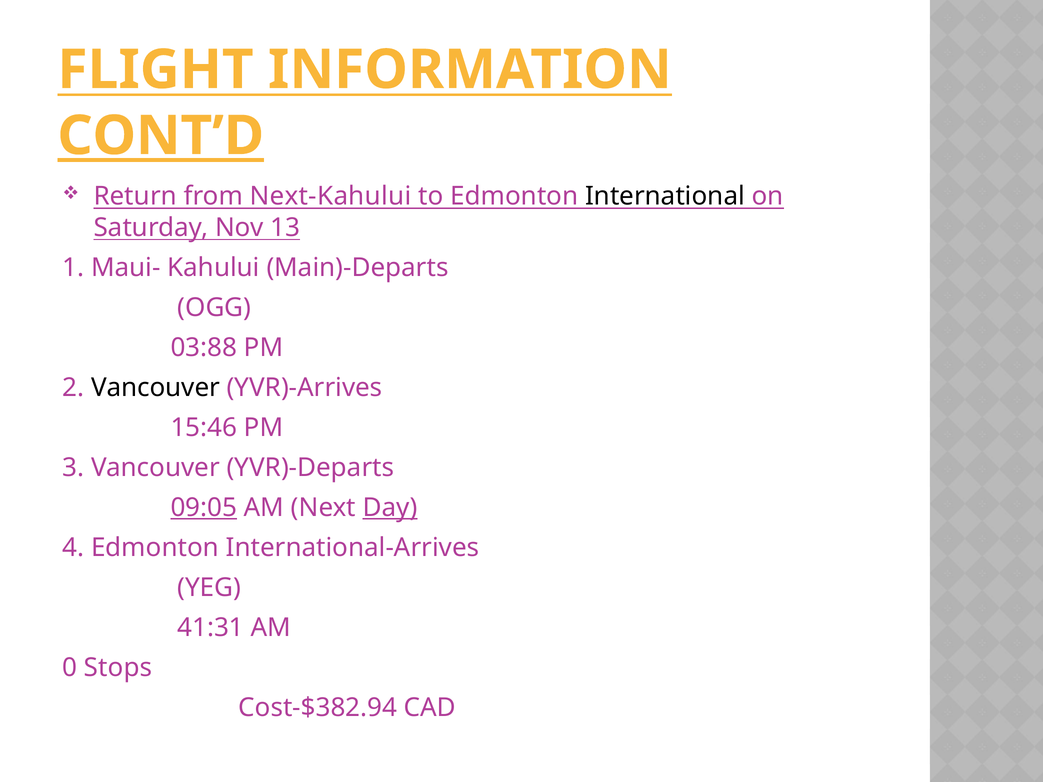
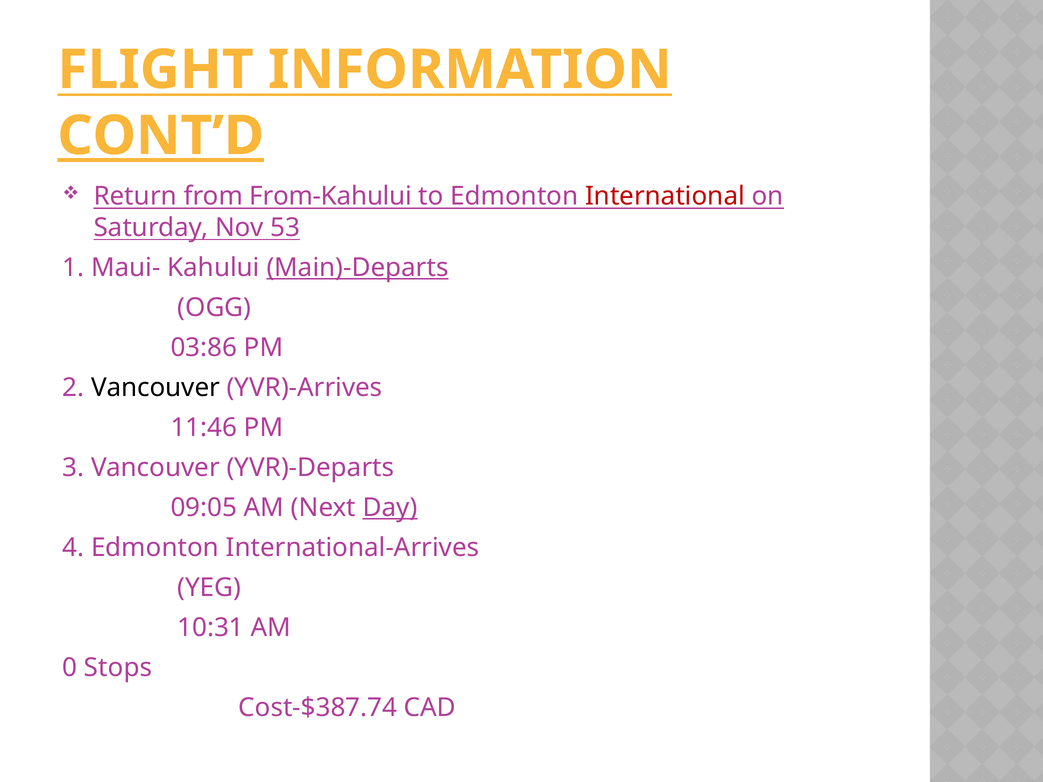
Next-Kahului: Next-Kahului -> From-Kahului (331, 196)
International colour: black -> red (665, 196)
13: 13 -> 53 (285, 228)
Main)-Departs underline: none -> present (358, 268)
03:88: 03:88 -> 03:86 (204, 348)
15:46: 15:46 -> 11:46 (204, 428)
09:05 underline: present -> none (204, 508)
41:31: 41:31 -> 10:31 (211, 628)
Cost-$382.94: Cost-$382.94 -> Cost-$387.74 (318, 708)
